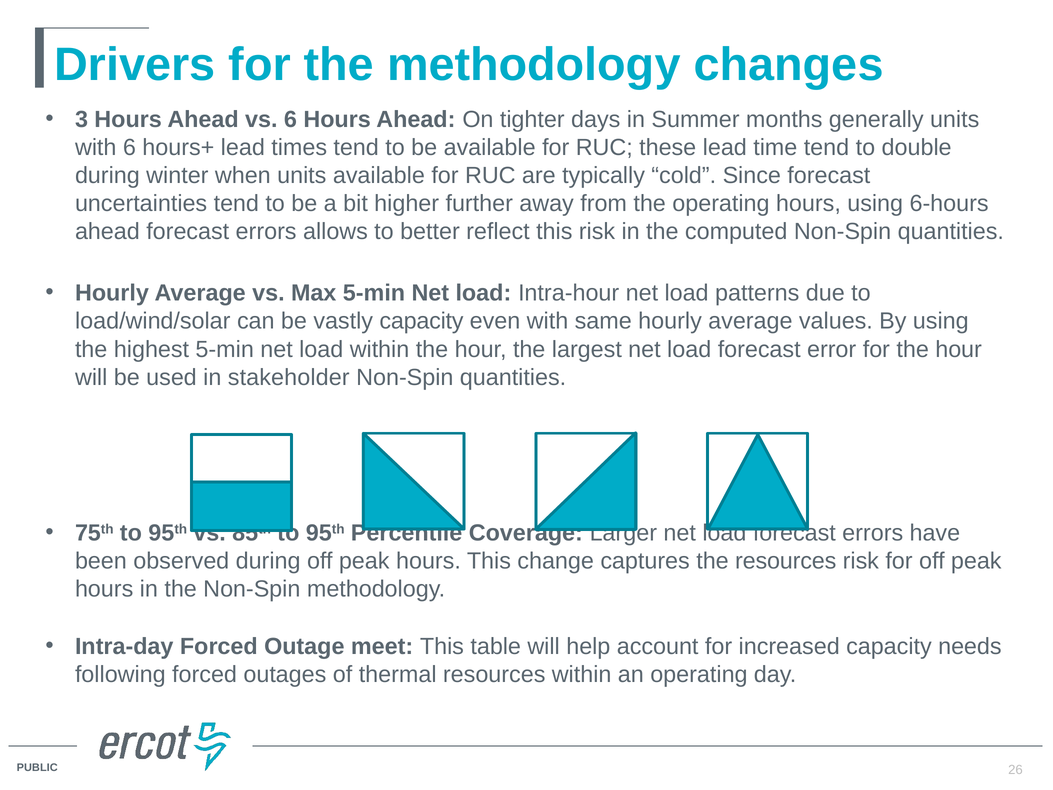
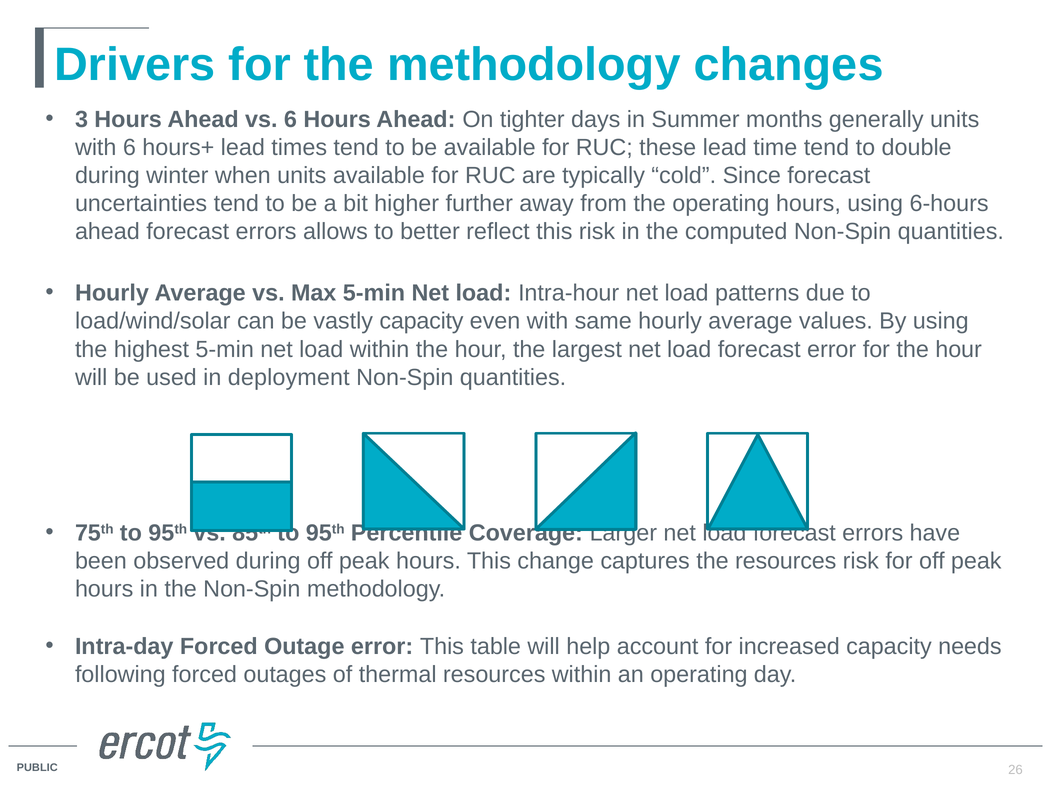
stakeholder: stakeholder -> deployment (289, 377)
Outage meet: meet -> error (382, 646)
